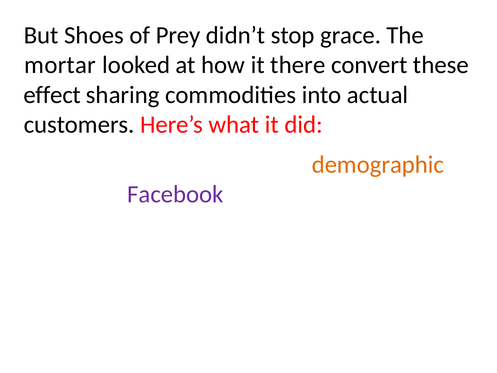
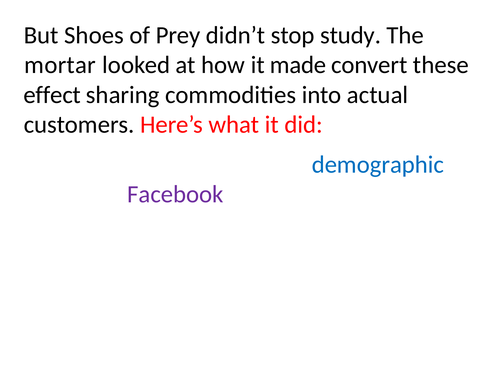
grace: grace -> study (351, 35)
how it there: there -> made (298, 65)
demographic colour: orange -> blue (378, 164)
